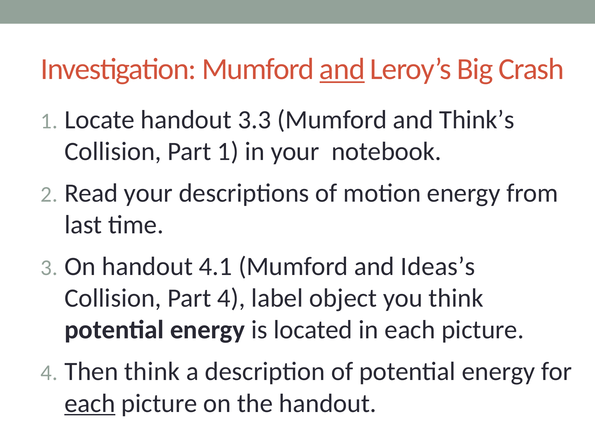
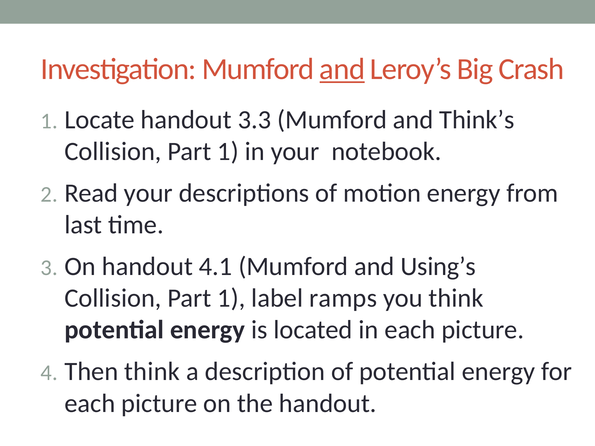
Ideas’s: Ideas’s -> Using’s (438, 267)
4: 4 -> 1 (231, 298)
object: object -> ramps (343, 298)
each underline: present -> none (90, 404)
